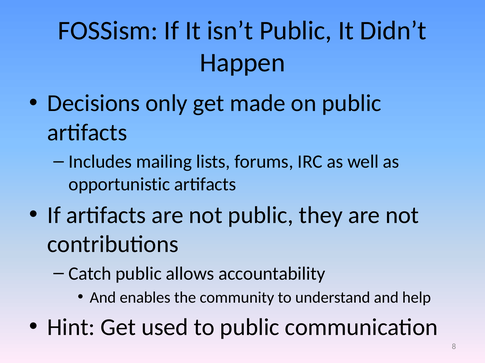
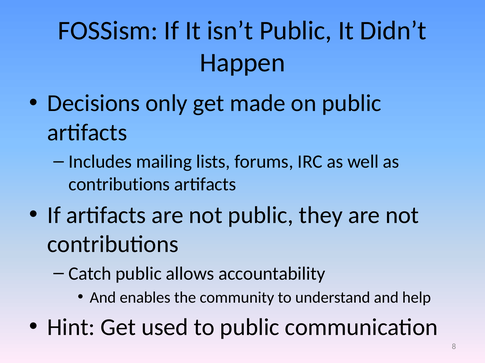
opportunistic: opportunistic -> contributions (119, 185)
